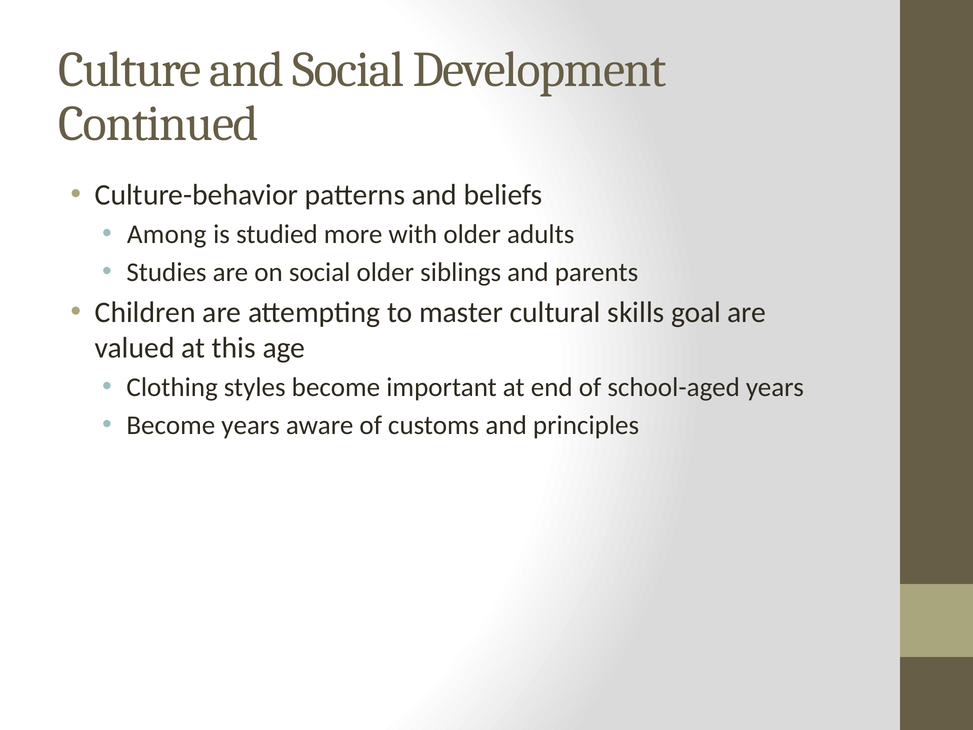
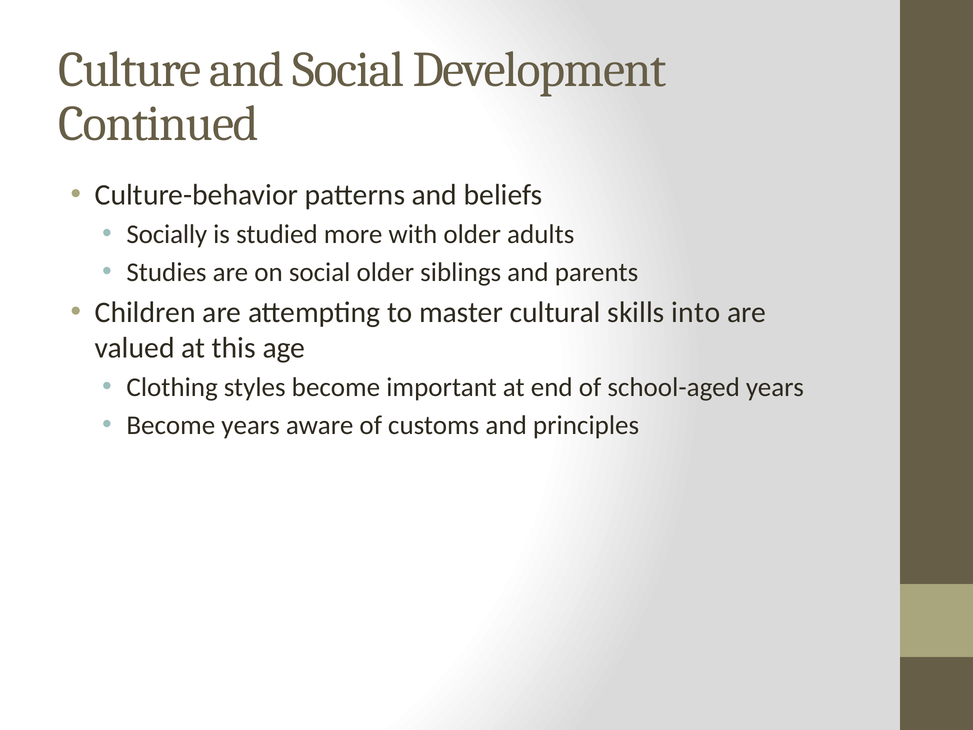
Among: Among -> Socially (167, 234)
goal: goal -> into (696, 312)
